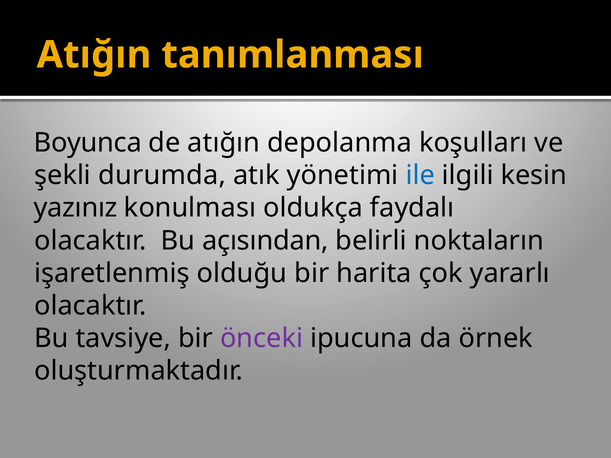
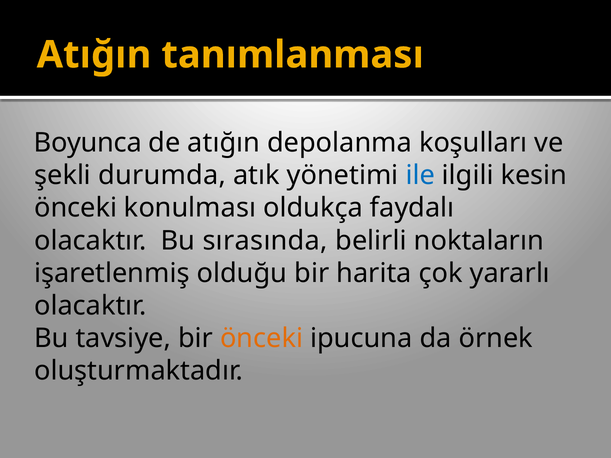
yazınız: yazınız -> önceki (76, 208)
açısından: açısından -> sırasında (265, 241)
önceki colour: purple -> orange (262, 338)
